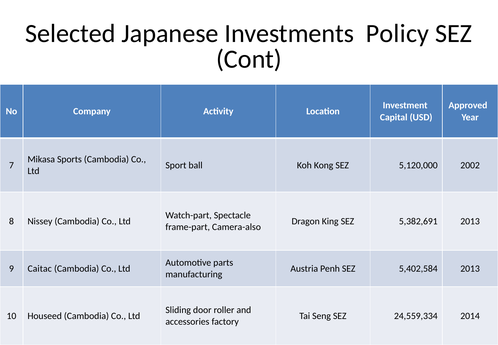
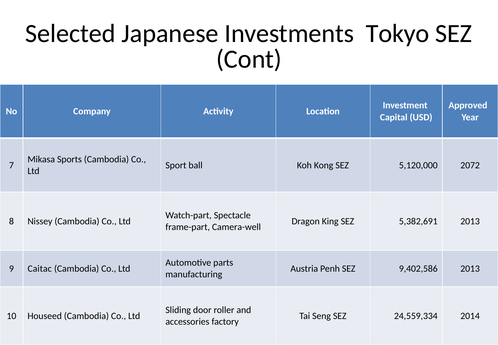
Policy: Policy -> Tokyo (398, 33)
2002: 2002 -> 2072 (470, 165)
Camera-also: Camera-also -> Camera-well (236, 227)
5,402,584: 5,402,584 -> 9,402,586 (418, 268)
